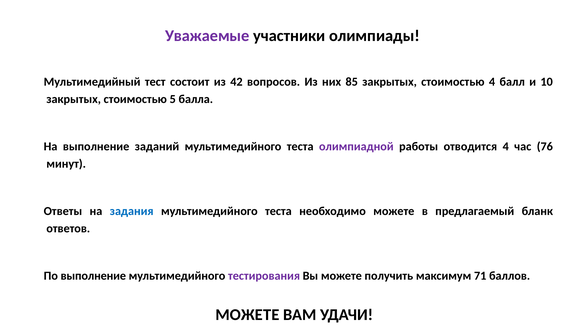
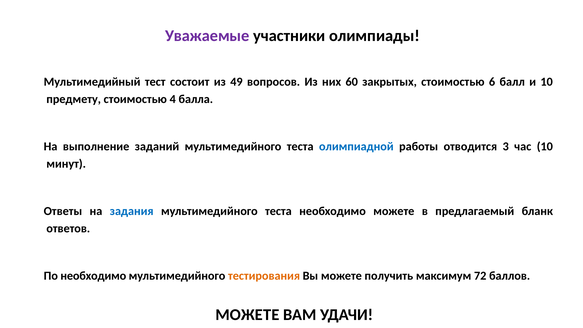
42: 42 -> 49 (236, 82)
85: 85 -> 60 (352, 82)
стоимостью 4: 4 -> 6 (492, 82)
закрытых: закрытых -> предмету (74, 99)
5: 5 -> 4 (173, 99)
олимпиадной colour: purple -> blue (356, 146)
отводится 4: 4 -> 3 (506, 146)
час 76: 76 -> 10 (545, 146)
По выполнение: выполнение -> необходимо (93, 276)
тестирования colour: purple -> orange (264, 276)
71: 71 -> 72 (480, 276)
